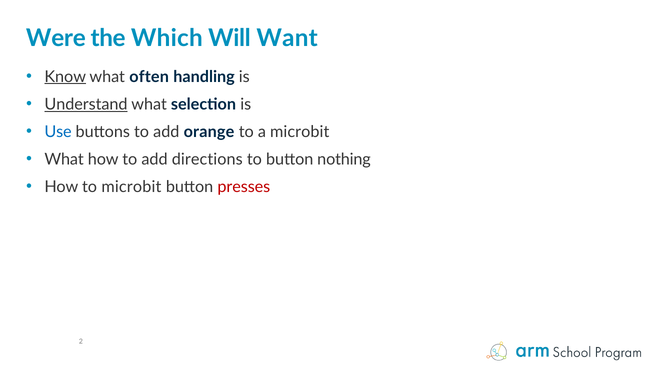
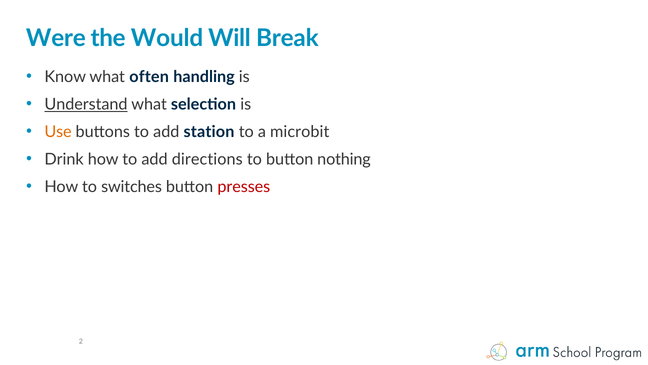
Which: Which -> Would (167, 38)
Want: Want -> Break (287, 38)
Know underline: present -> none (65, 77)
Use colour: blue -> orange (58, 132)
orange: orange -> station (209, 132)
What: What -> Drink (64, 159)
to microbit: microbit -> switches (132, 187)
